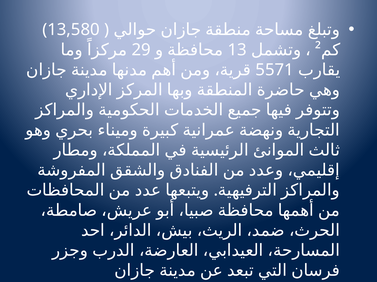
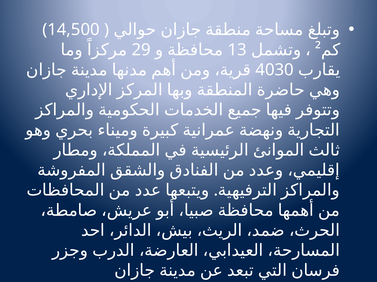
13,580: 13,580 -> 14,500 (74, 30)
5571: 5571 -> 4030 (275, 70)
